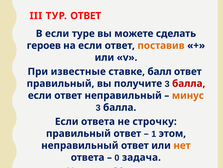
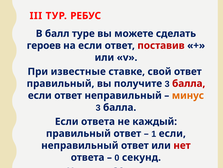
ТУР ОТВЕТ: ОТВЕТ -> РЕБУС (86, 16)
В если: если -> балл (57, 33)
поставив colour: orange -> red (161, 45)
балл: балл -> свой (160, 71)
строчку: строчку -> каждый (155, 121)
1 этом: этом -> если (172, 133)
нет colour: orange -> red (182, 145)
0 задача: задача -> секунд (141, 157)
